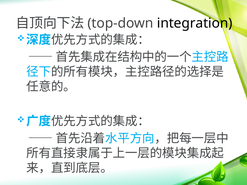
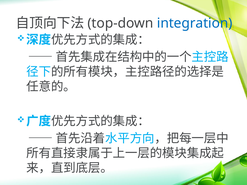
integration colour: black -> blue (195, 23)
